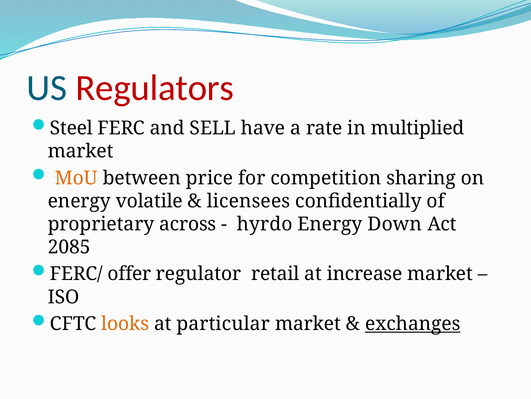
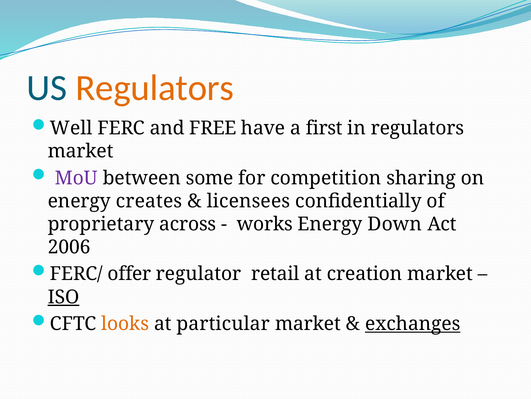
Regulators colour: red -> orange (155, 88)
Steel: Steel -> Well (71, 128)
SELL: SELL -> FREE (213, 128)
rate: rate -> first (324, 128)
in multiplied: multiplied -> regulators (418, 128)
MoU colour: orange -> purple (76, 178)
price: price -> some (210, 178)
volatile: volatile -> creates (149, 201)
hyrdo: hyrdo -> works (265, 224)
2085: 2085 -> 2006 (69, 247)
increase: increase -> creation (365, 273)
ISO underline: none -> present (64, 296)
